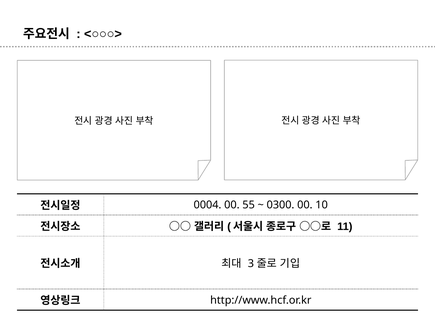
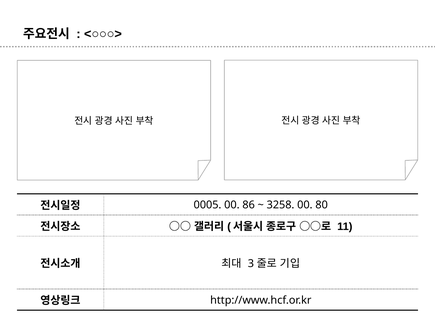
0004: 0004 -> 0005 (208, 205)
55: 55 -> 86 (249, 205)
0300: 0300 -> 3258 (281, 205)
10: 10 -> 80 (322, 205)
